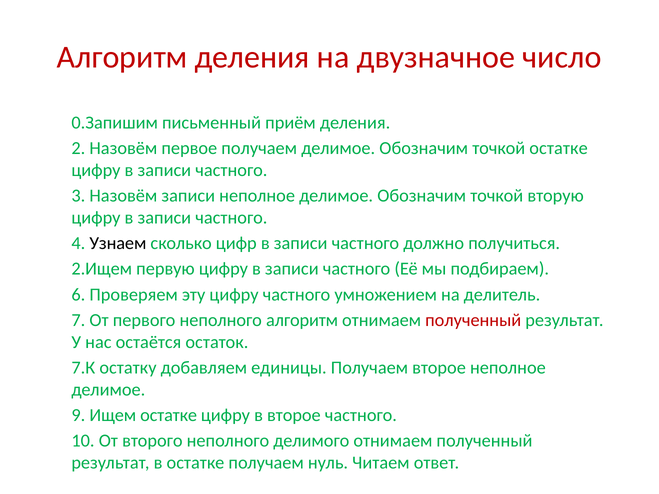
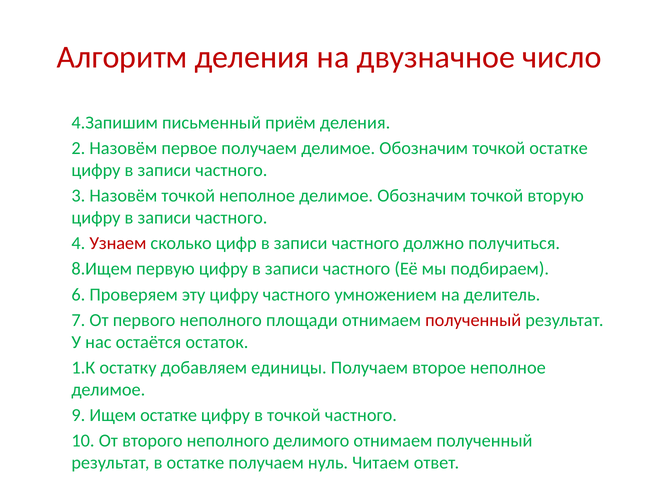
0.Запишим: 0.Запишим -> 4.Запишим (115, 123)
Назовём записи: записи -> точкой (188, 196)
Узнаем colour: black -> red (118, 243)
2.Ищем: 2.Ищем -> 8.Ищем (102, 269)
неполного алгоритм: алгоритм -> площади (302, 320)
7.К: 7.К -> 1.К (83, 368)
в второе: второе -> точкой (294, 416)
